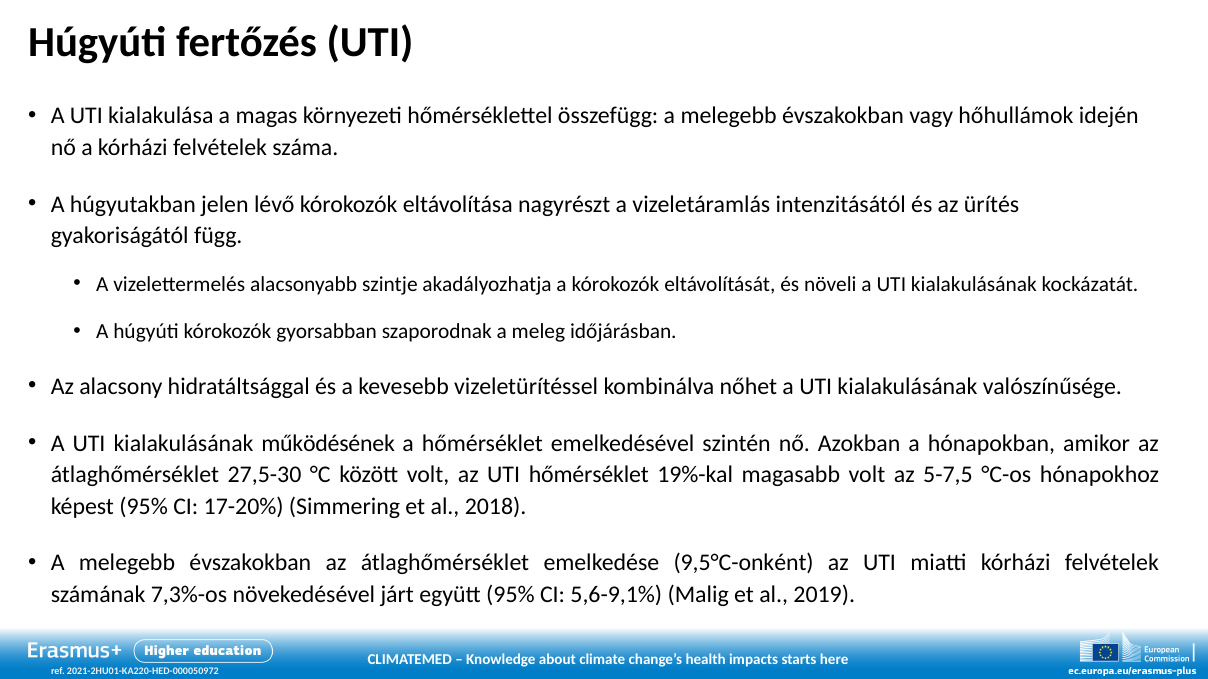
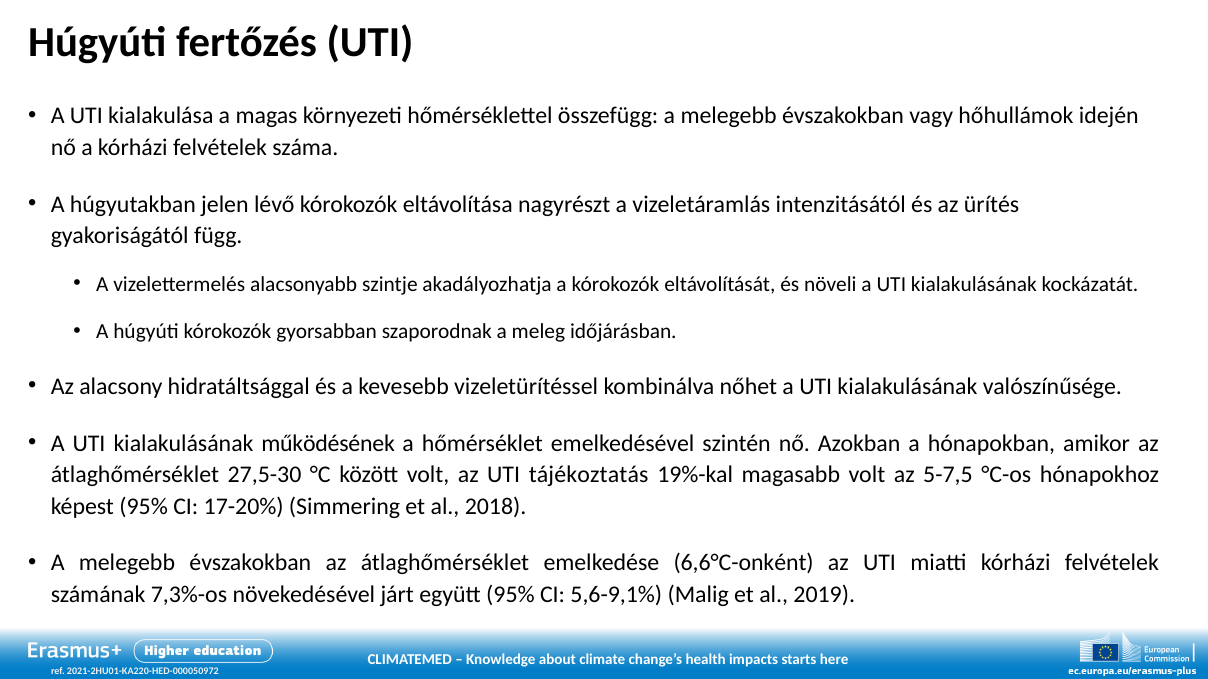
UTI hőmérséklet: hőmérséklet -> tájékoztatás (589, 475)
9,5°C-onként: 9,5°C-onként -> 6,6°C-onként (744, 563)
